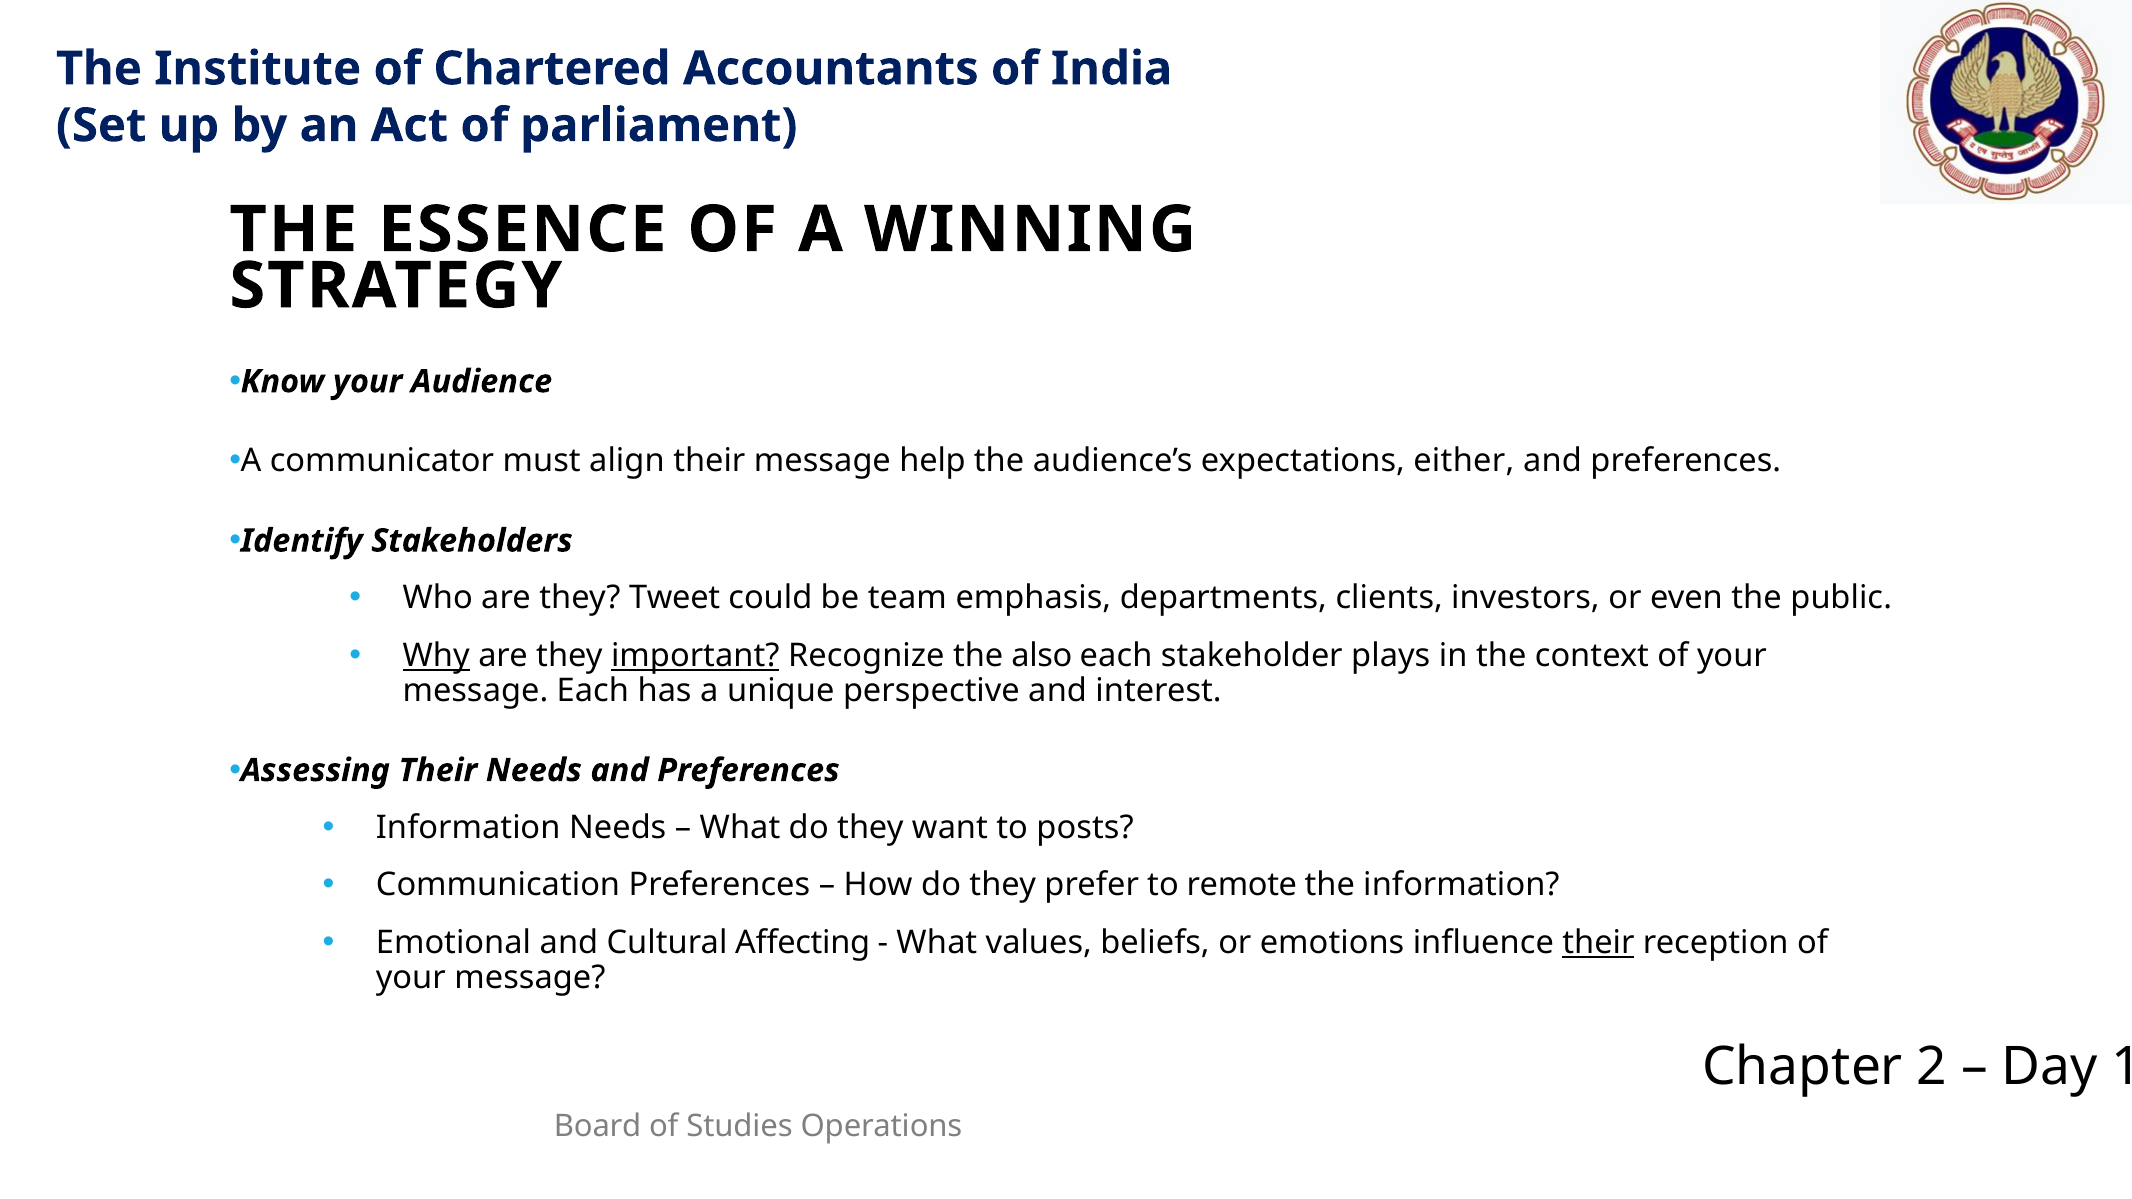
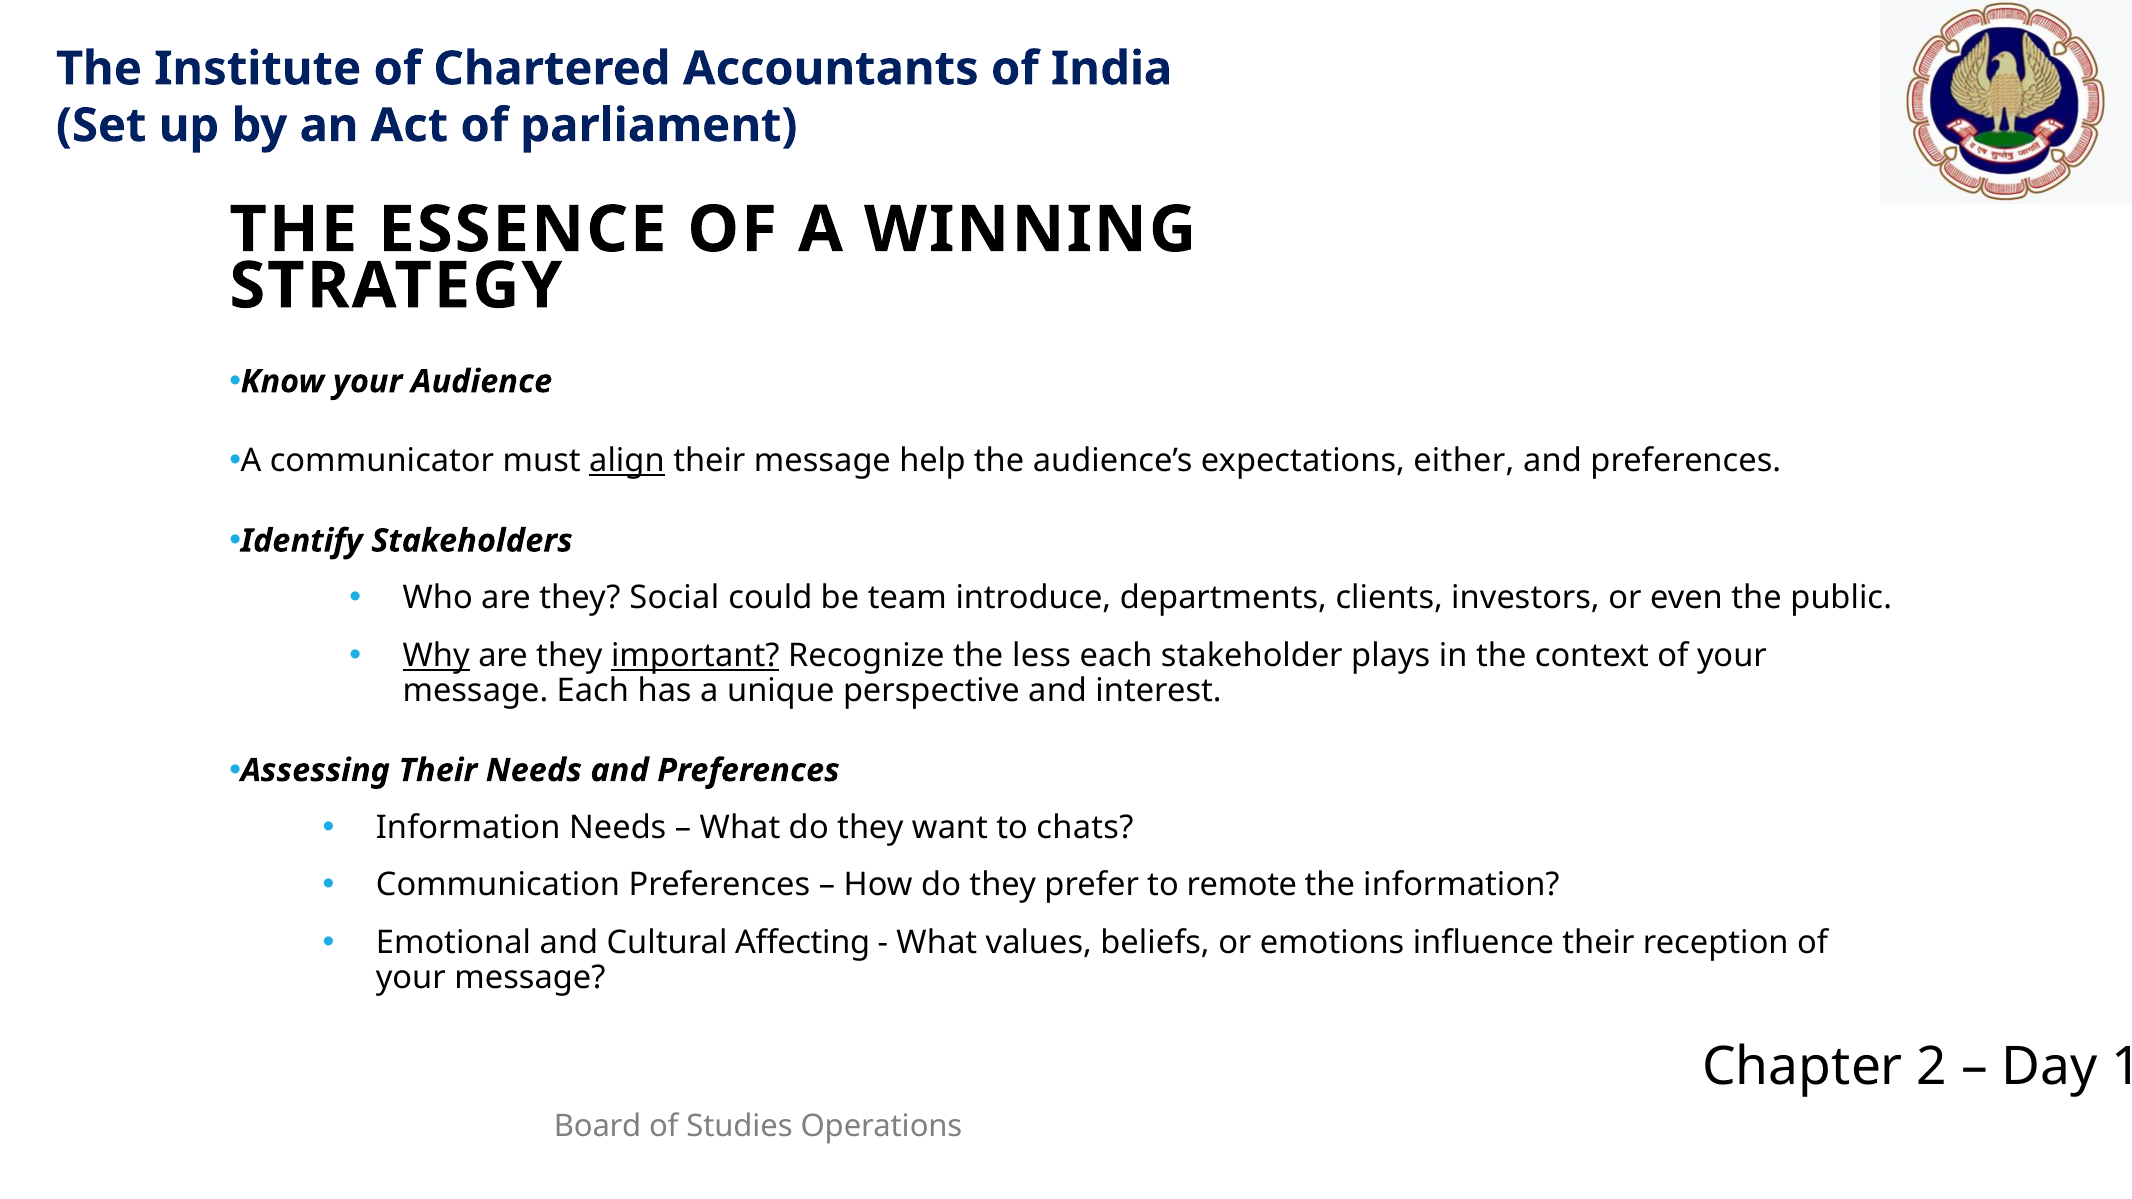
align underline: none -> present (627, 461)
Tweet: Tweet -> Social (674, 598)
emphasis: emphasis -> introduce (1033, 598)
also: also -> less (1042, 656)
posts: posts -> chats (1085, 828)
their underline: present -> none (1598, 943)
